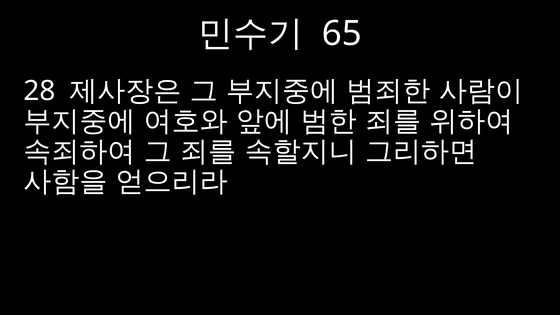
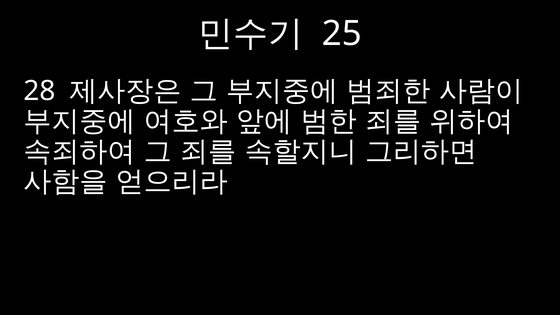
65: 65 -> 25 (342, 34)
